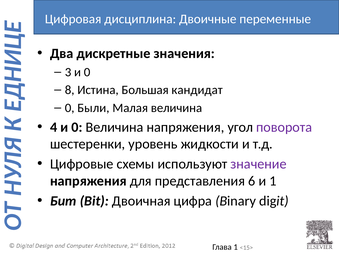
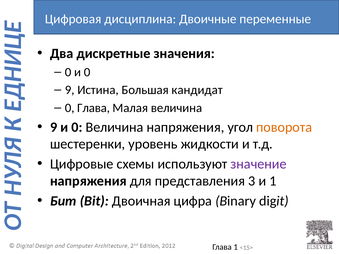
3: 3 -> 0 (68, 72)
8: 8 -> 9 (70, 90)
0 Были: Были -> Глава (93, 108)
4: 4 -> 9 (54, 127)
поворота colour: purple -> orange (284, 127)
6: 6 -> 3 (252, 181)
